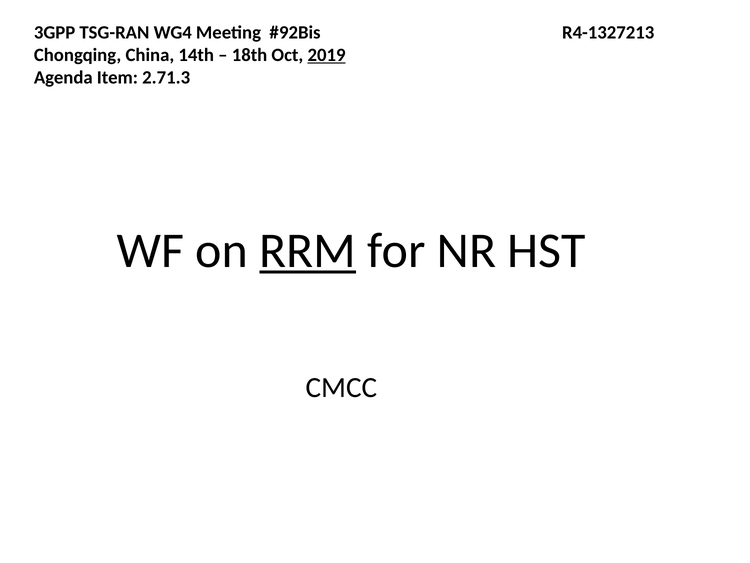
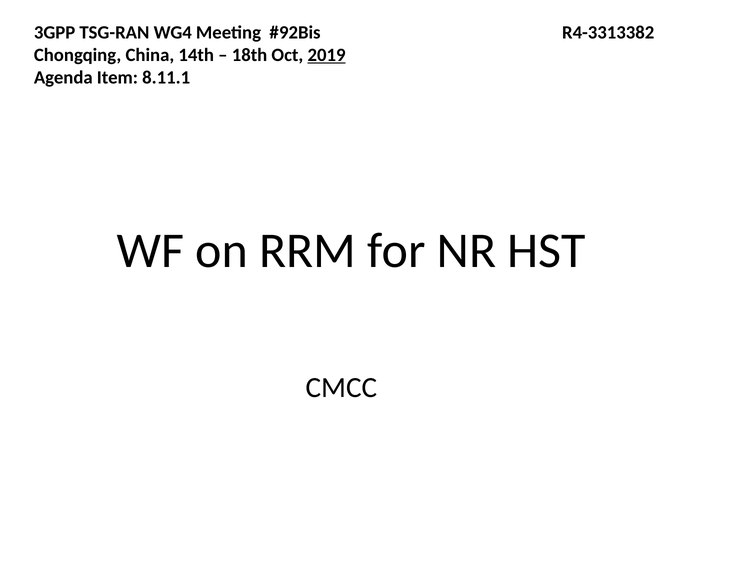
R4-1327213: R4-1327213 -> R4-3313382 (608, 33)
2.71.3: 2.71.3 -> 8.11.1 (166, 78)
RRM underline: present -> none (308, 250)
